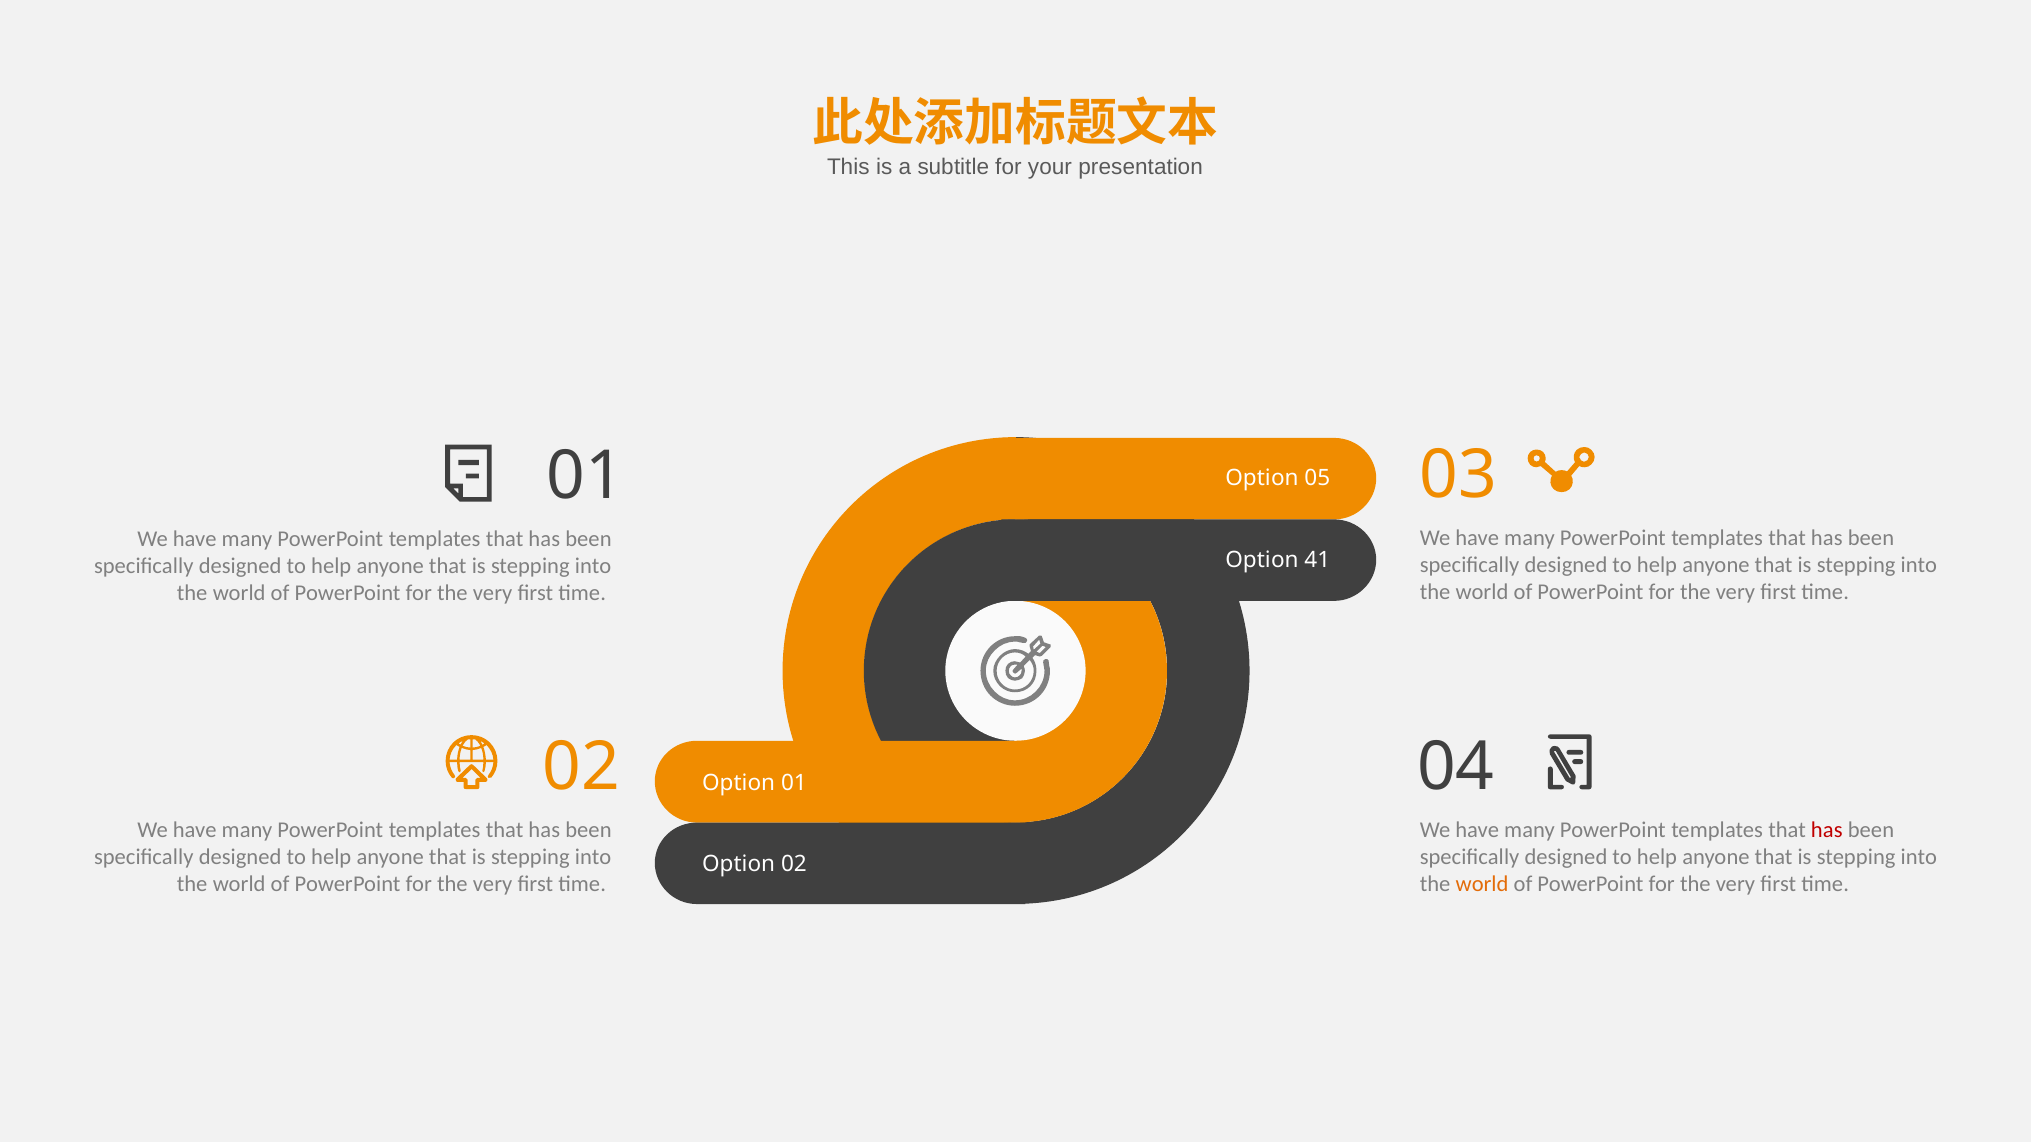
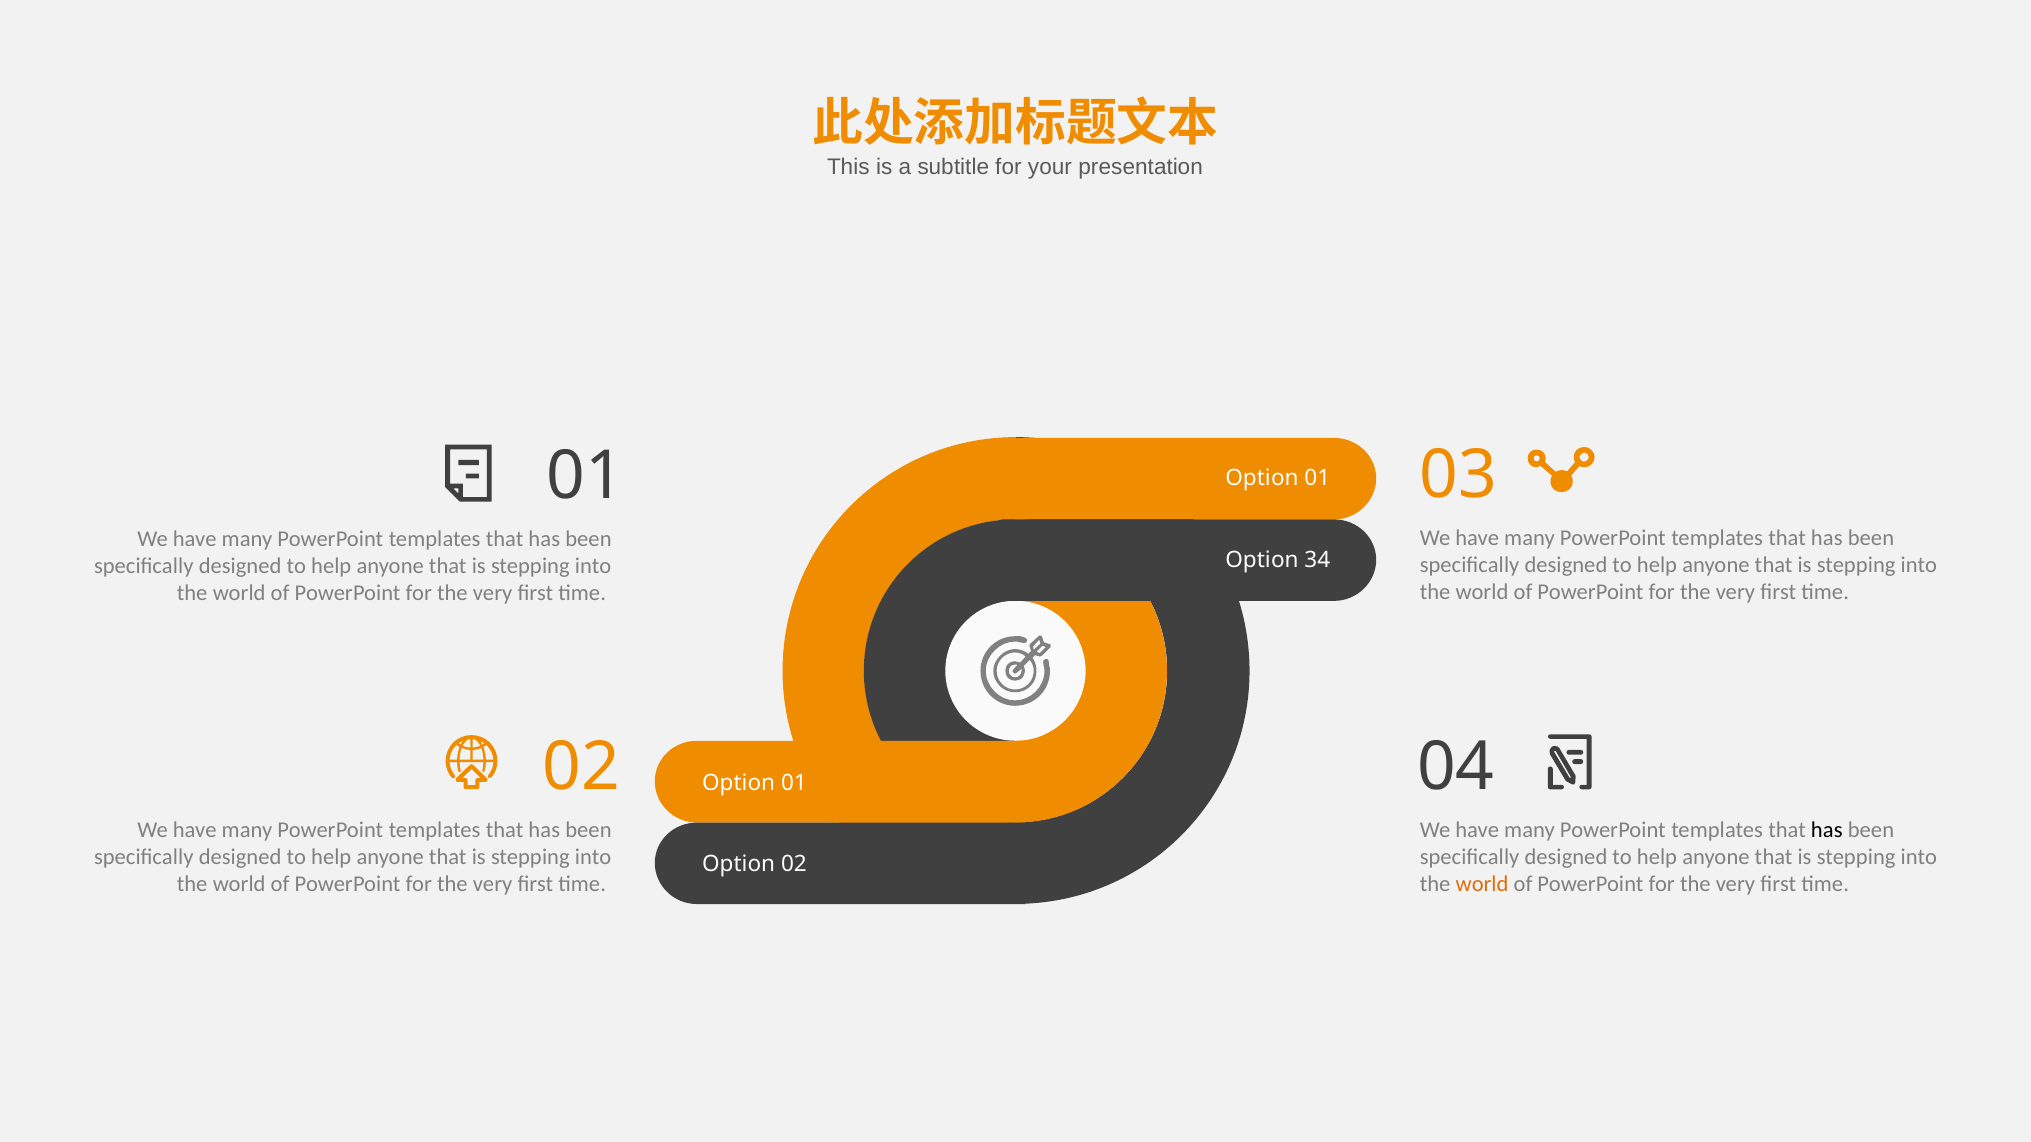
05: 05 -> 01 (1317, 478)
41: 41 -> 34 (1317, 560)
has colour: red -> black (1827, 830)
